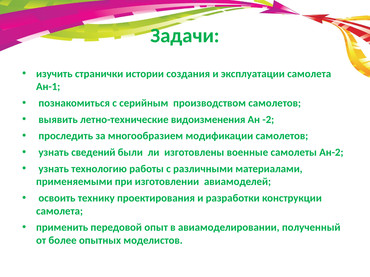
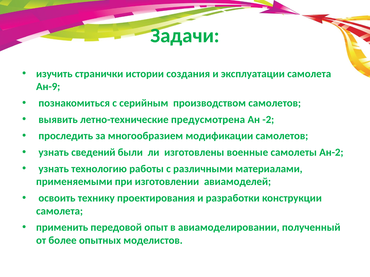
Ан-1: Ан-1 -> Ан-9 (48, 87)
видоизменения: видоизменения -> предусмотрена (208, 120)
